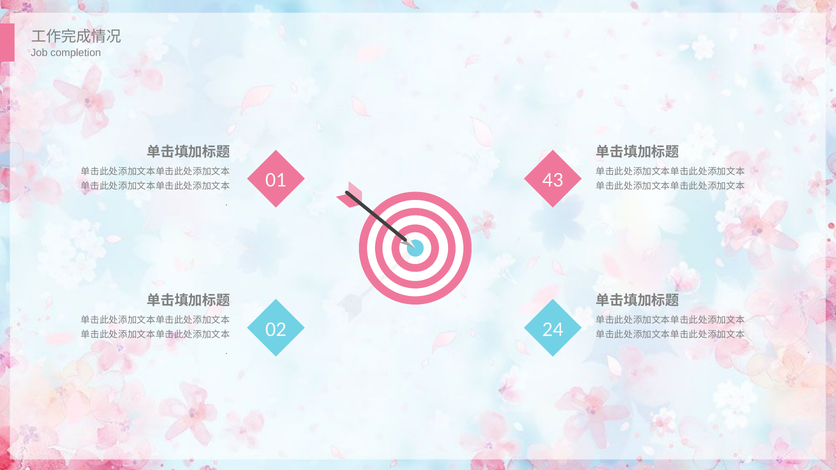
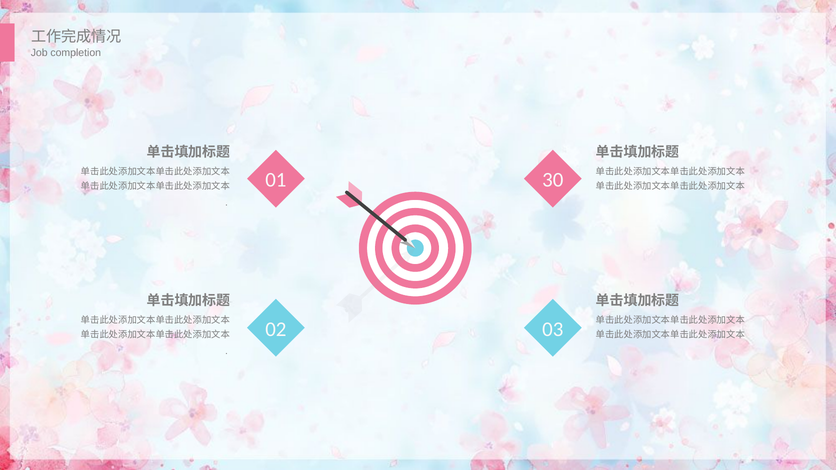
43: 43 -> 30 (553, 180)
24: 24 -> 03 (553, 329)
